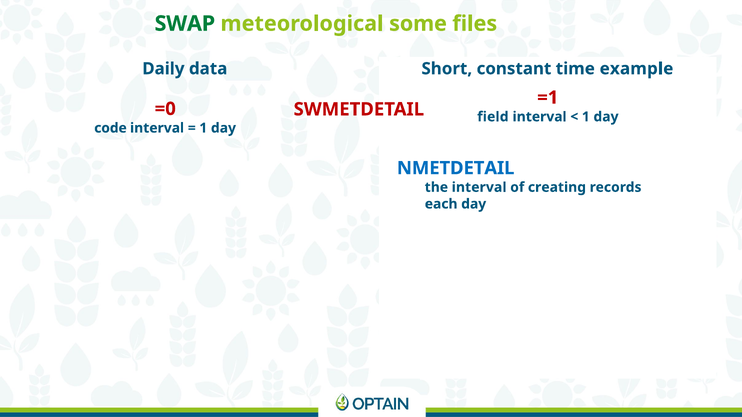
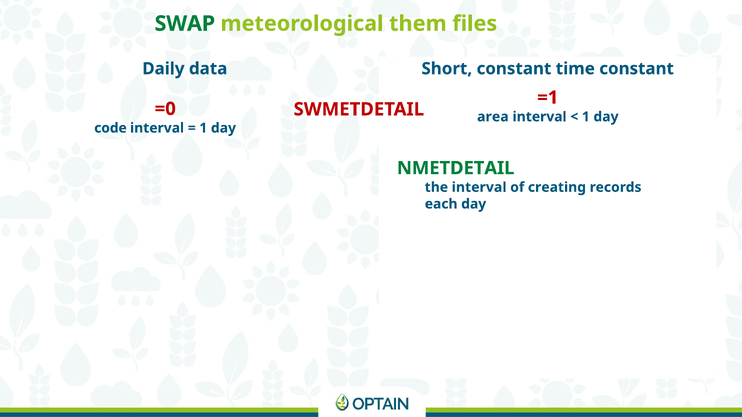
some: some -> them (418, 24)
time example: example -> constant (637, 69)
field: field -> area (493, 117)
NMETDETAIL colour: blue -> green (456, 168)
